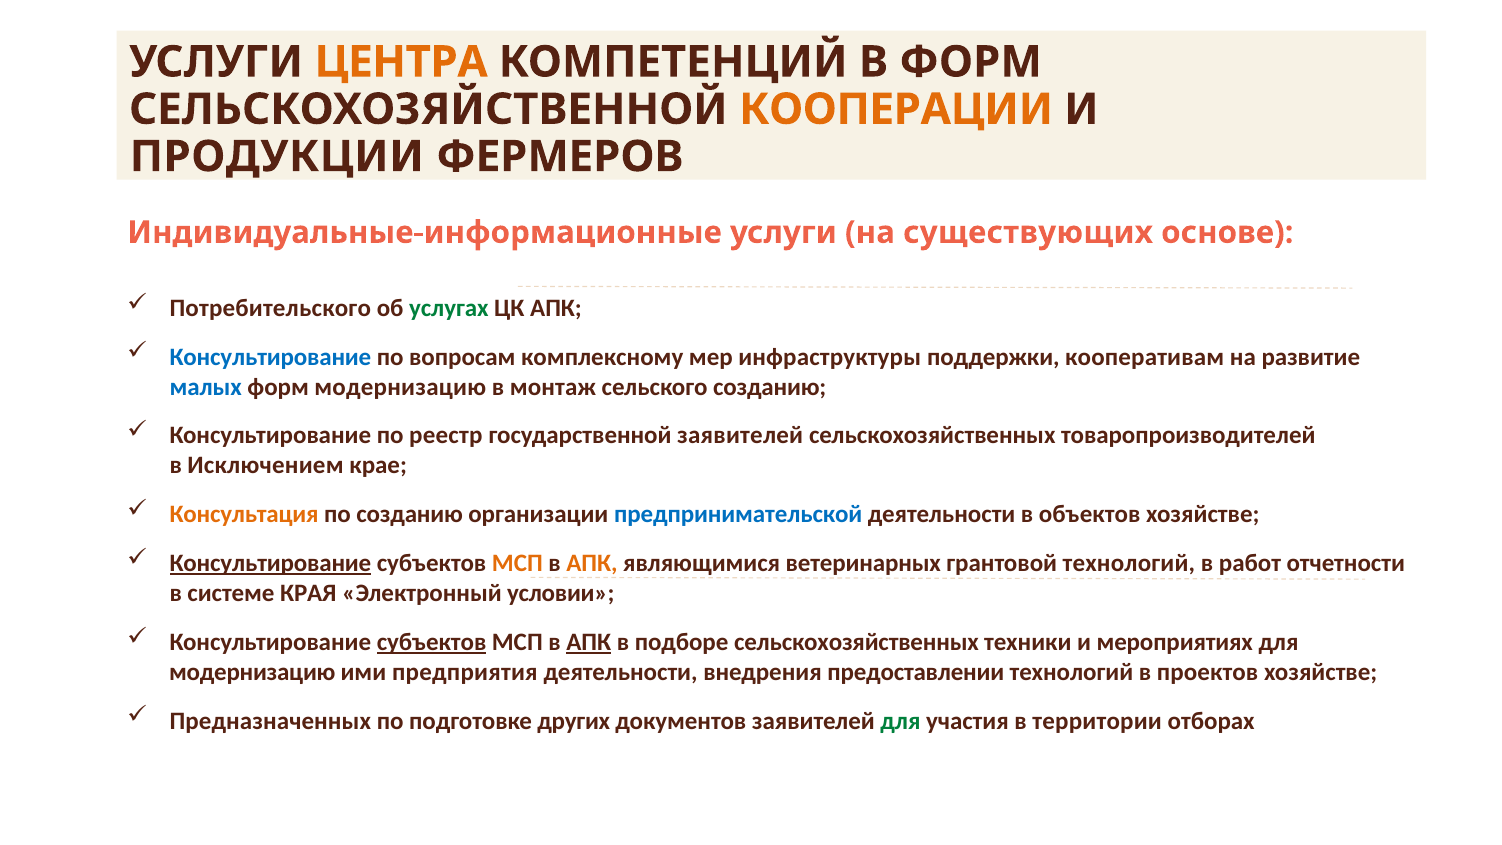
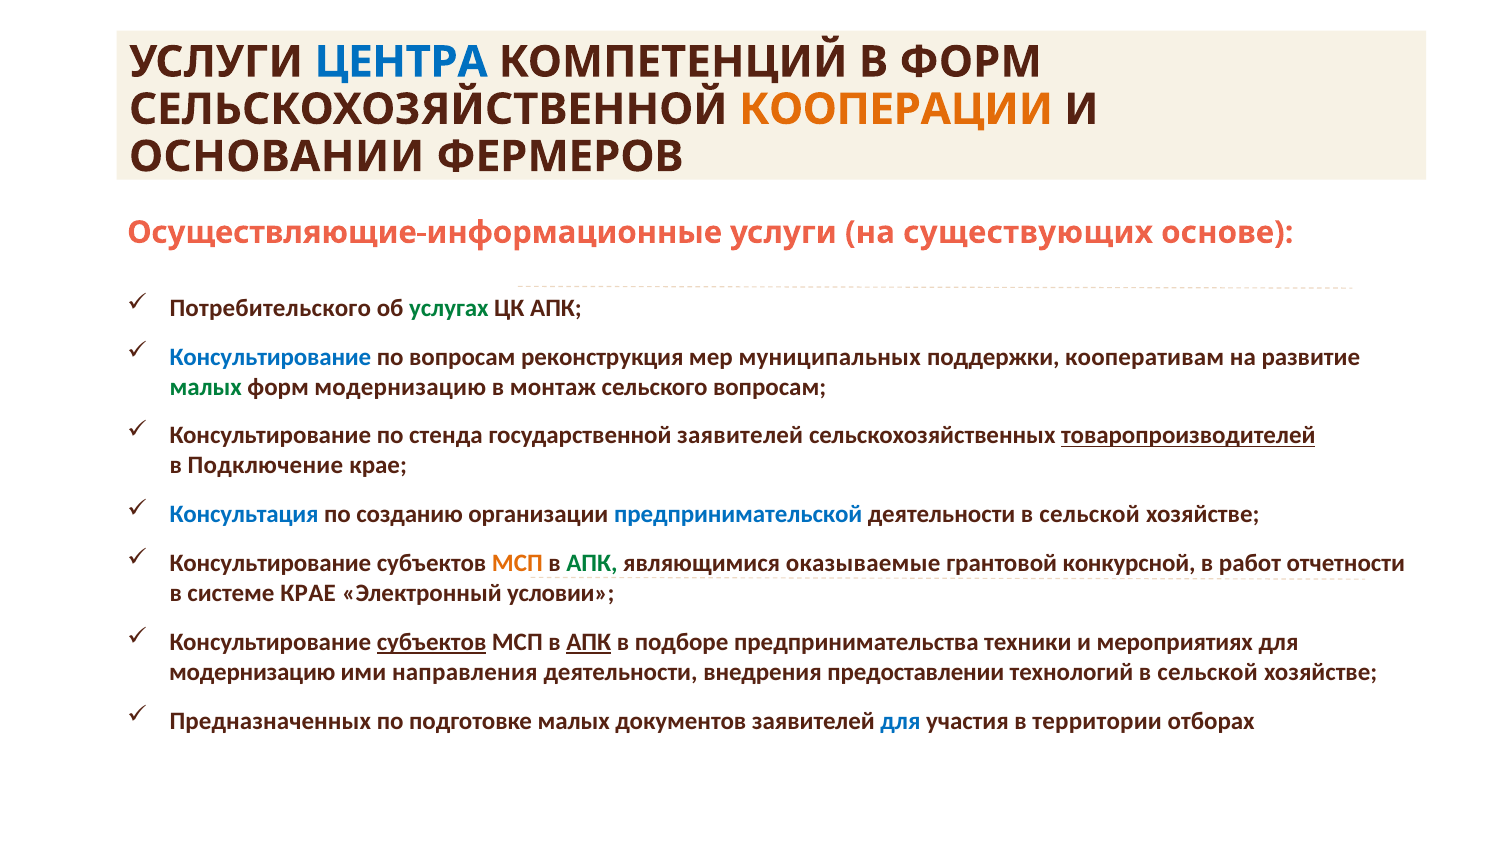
ЦЕНТРА colour: orange -> blue (401, 62)
ПРОДУКЦИИ: ПРОДУКЦИИ -> ОСНОВАНИИ (277, 157)
Индивидуальные-информационные: Индивидуальные-информационные -> Осуществляющие-информационные (425, 232)
комплексному: комплексному -> реконструкция (602, 357)
инфраструктуры: инфраструктуры -> муниципальных (830, 357)
малых colour: blue -> green (206, 387)
сельского созданию: созданию -> вопросам (770, 387)
реестр: реестр -> стенда (446, 436)
товаропроизводителей underline: none -> present (1188, 436)
Исключением: Исключением -> Подключение (265, 466)
Консультация colour: orange -> blue (244, 514)
деятельности в объектов: объектов -> сельской (1090, 514)
Консультирование underline: present -> none (270, 563)
АПК colour: orange -> green (592, 563)
ветеринарных: ветеринарных -> оказываемые (863, 563)
грантовой технологий: технологий -> конкурсной (1129, 563)
системе КРАЯ: КРАЯ -> КРАЕ (308, 593)
подборе сельскохозяйственных: сельскохозяйственных -> предпринимательства (856, 642)
предприятия: предприятия -> направления (465, 672)
технологий в проектов: проектов -> сельской (1208, 672)
подготовке других: других -> малых (574, 721)
для colour: green -> blue (900, 721)
